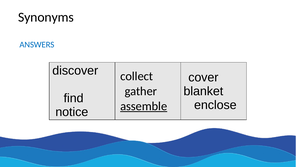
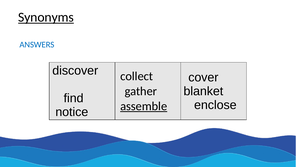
Synonyms underline: none -> present (46, 17)
